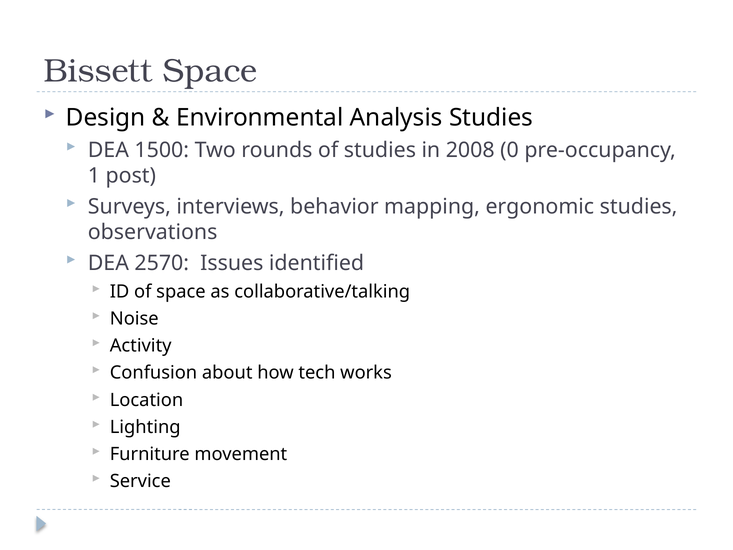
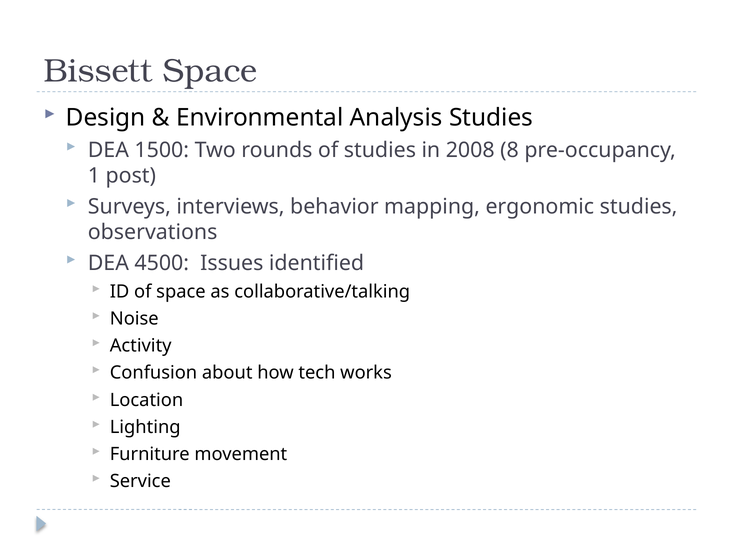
0: 0 -> 8 (510, 150)
2570: 2570 -> 4500 (162, 263)
